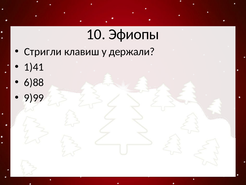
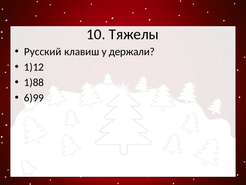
Эфиопы: Эфиопы -> Тяжелы (134, 34)
Стригли: Стригли -> Русский (43, 52)
1)41: 1)41 -> 1)12 (34, 67)
6)88: 6)88 -> 1)88 (34, 82)
9)99: 9)99 -> 6)99 (34, 98)
